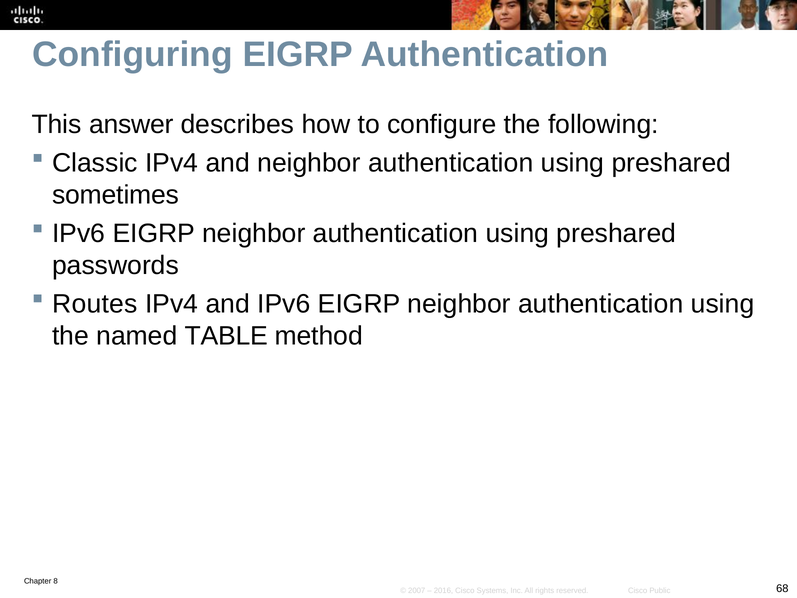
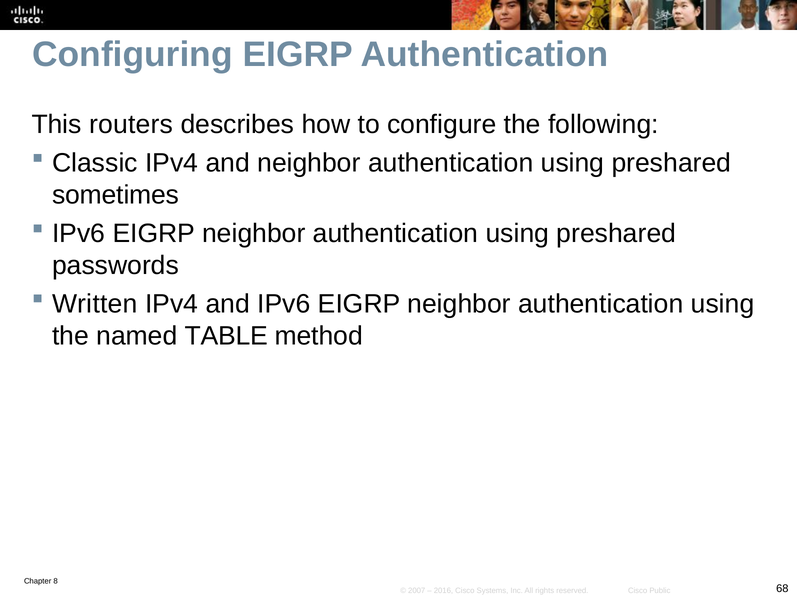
answer: answer -> routers (131, 125)
Routes: Routes -> Written (95, 304)
